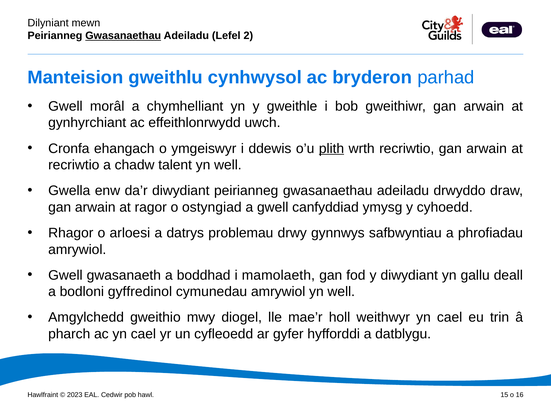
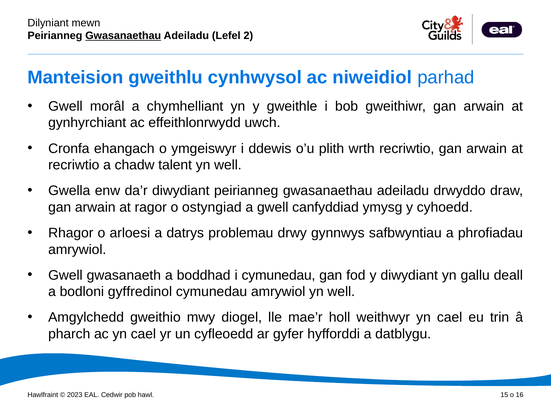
bryderon: bryderon -> niweidiol (372, 77)
plith underline: present -> none (332, 149)
i mamolaeth: mamolaeth -> cymunedau (279, 275)
